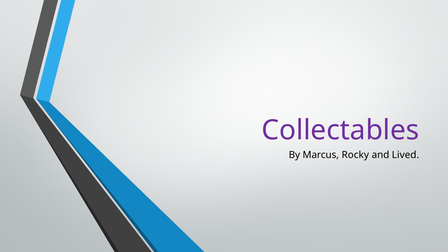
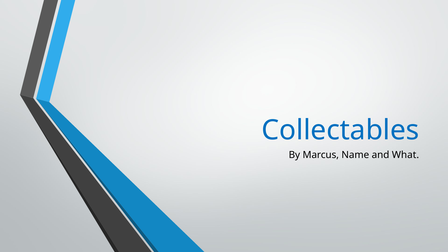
Collectables colour: purple -> blue (340, 130)
Rocky: Rocky -> Name (355, 155)
Lived: Lived -> What (405, 155)
